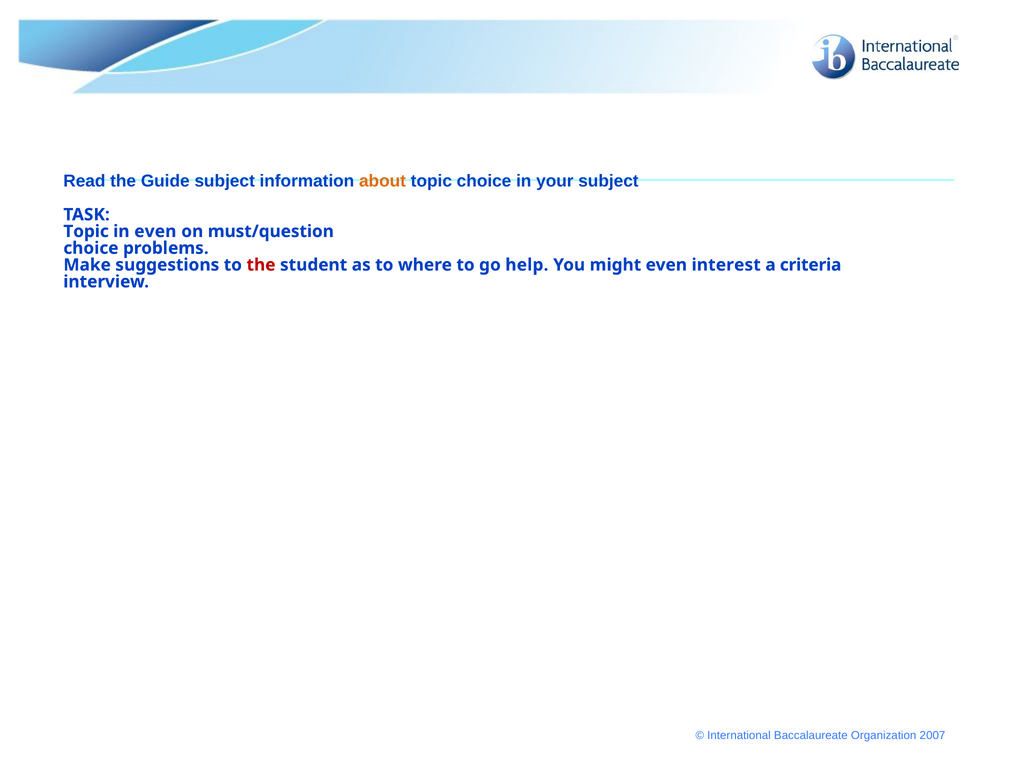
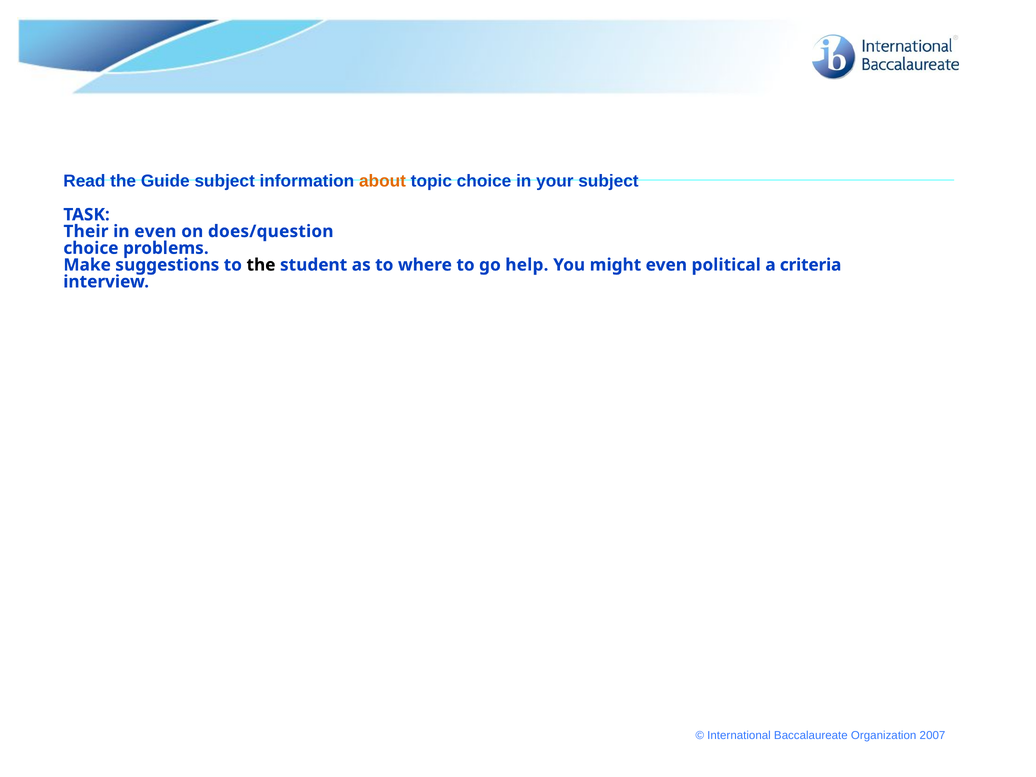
Topic: Topic -> Their (86, 231)
must/question: must/question -> does/question (271, 231)
the colour: red -> black (261, 265)
interest: interest -> political (726, 265)
